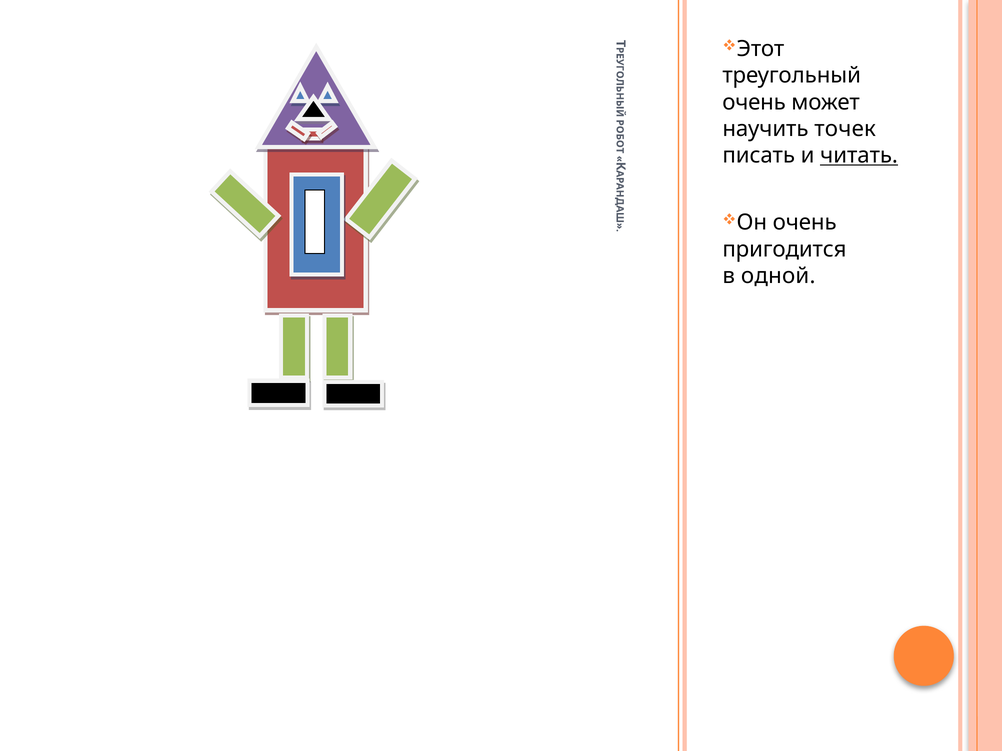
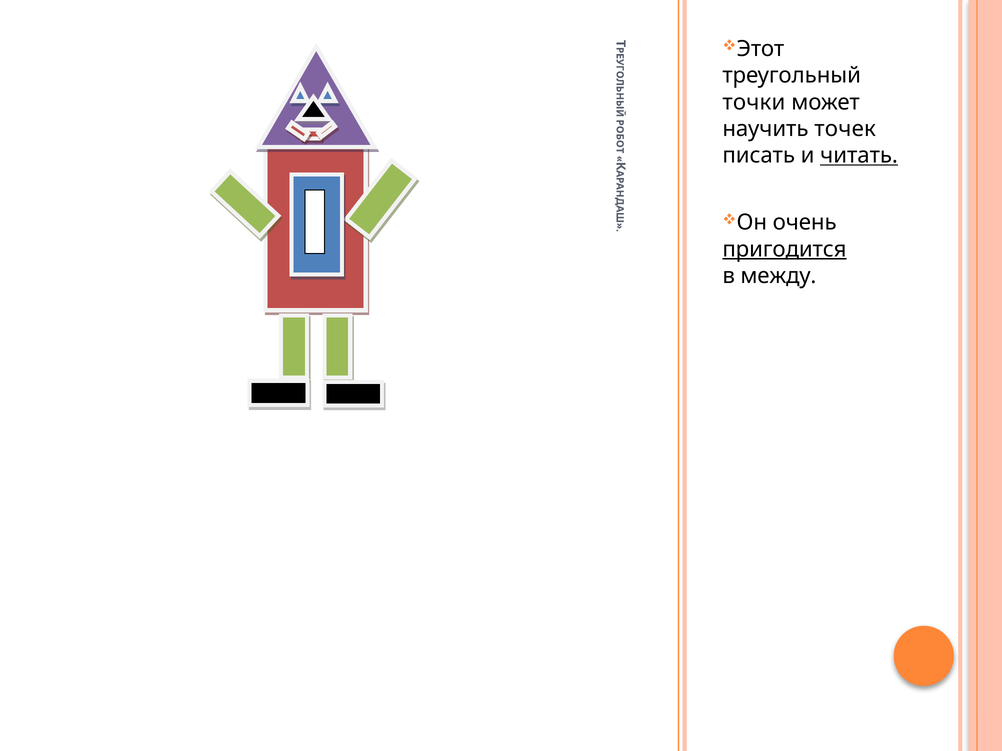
очень: очень -> точки (754, 102)
пригодится underline: none -> present (784, 249)
одной: одной -> между (778, 276)
